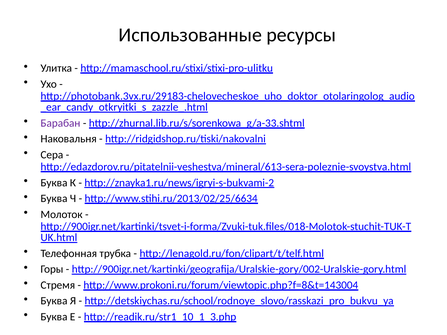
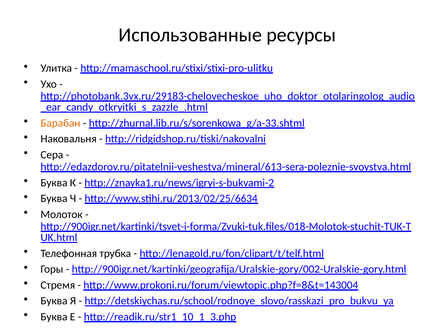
Барабан colour: purple -> orange (60, 123)
